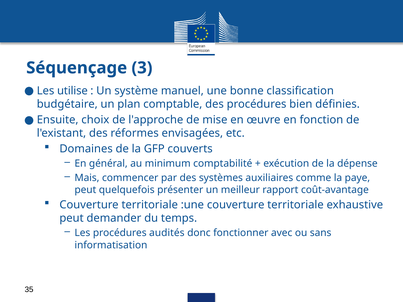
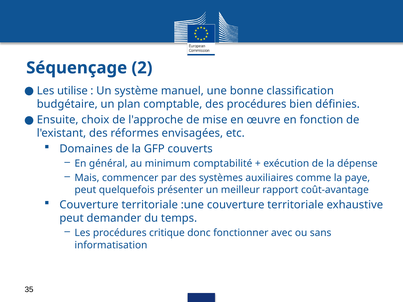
3: 3 -> 2 (142, 68)
audités: audités -> critique (167, 233)
